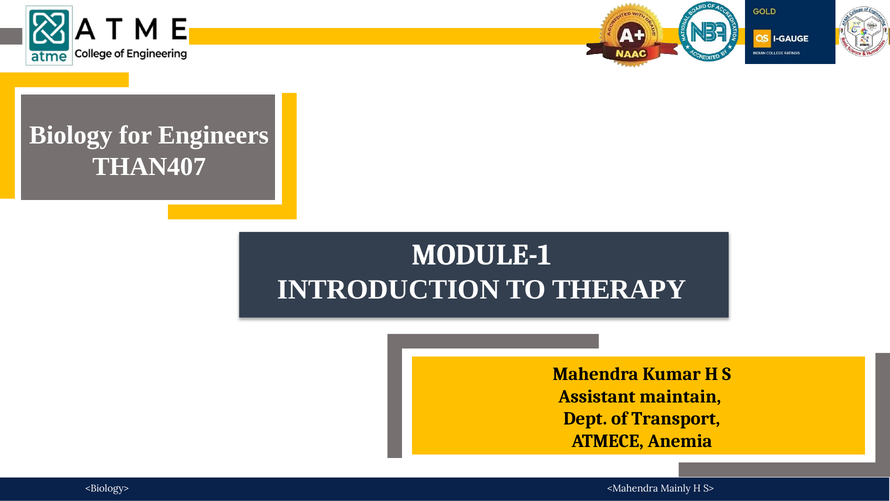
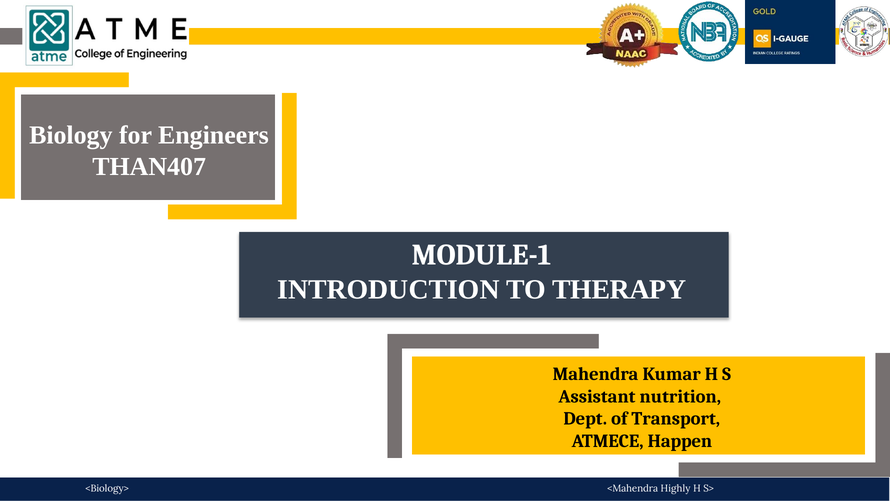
maintain: maintain -> nutrition (680, 396)
Anemia: Anemia -> Happen (680, 441)
Mainly: Mainly -> Highly (676, 488)
